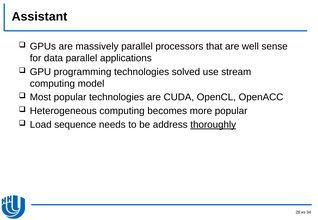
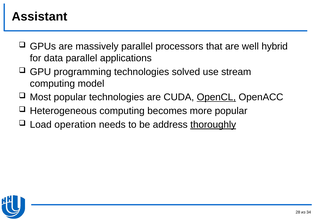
sense: sense -> hybrid (275, 46)
OpenCL underline: none -> present (216, 97)
sequence: sequence -> operation (75, 125)
